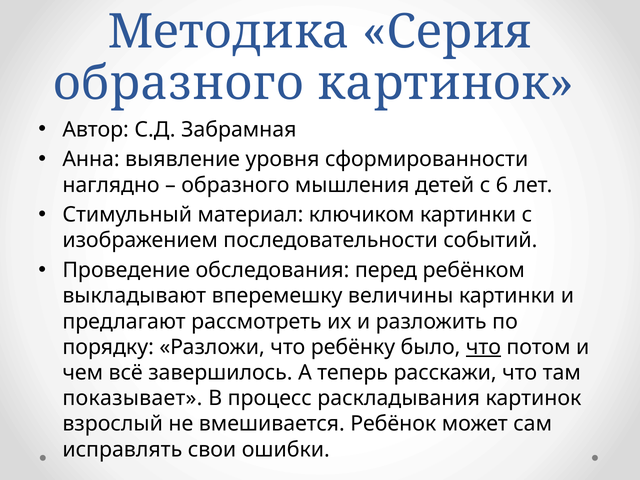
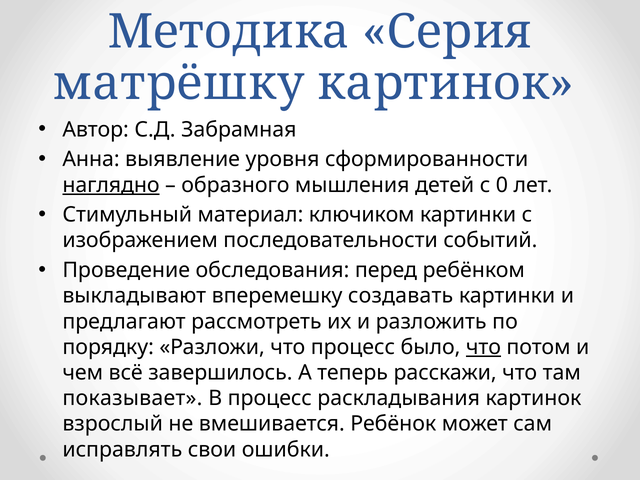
образного: образного -> матрёшку (179, 83)
наглядно underline: none -> present (111, 185)
6: 6 -> 0 (502, 185)
величины: величины -> создавать (401, 296)
что ребёнку: ребёнку -> процесс (353, 347)
